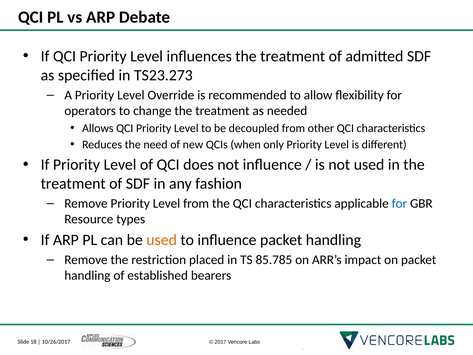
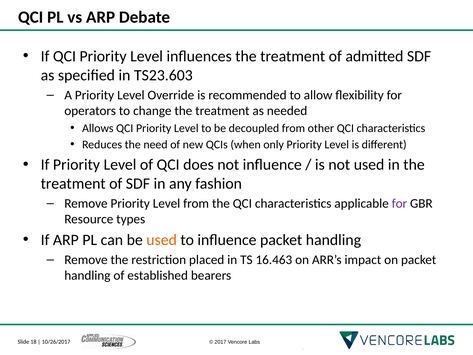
TS23.273: TS23.273 -> TS23.603 (163, 75)
for colour: blue -> purple (399, 203)
85.785: 85.785 -> 16.463 (274, 260)
